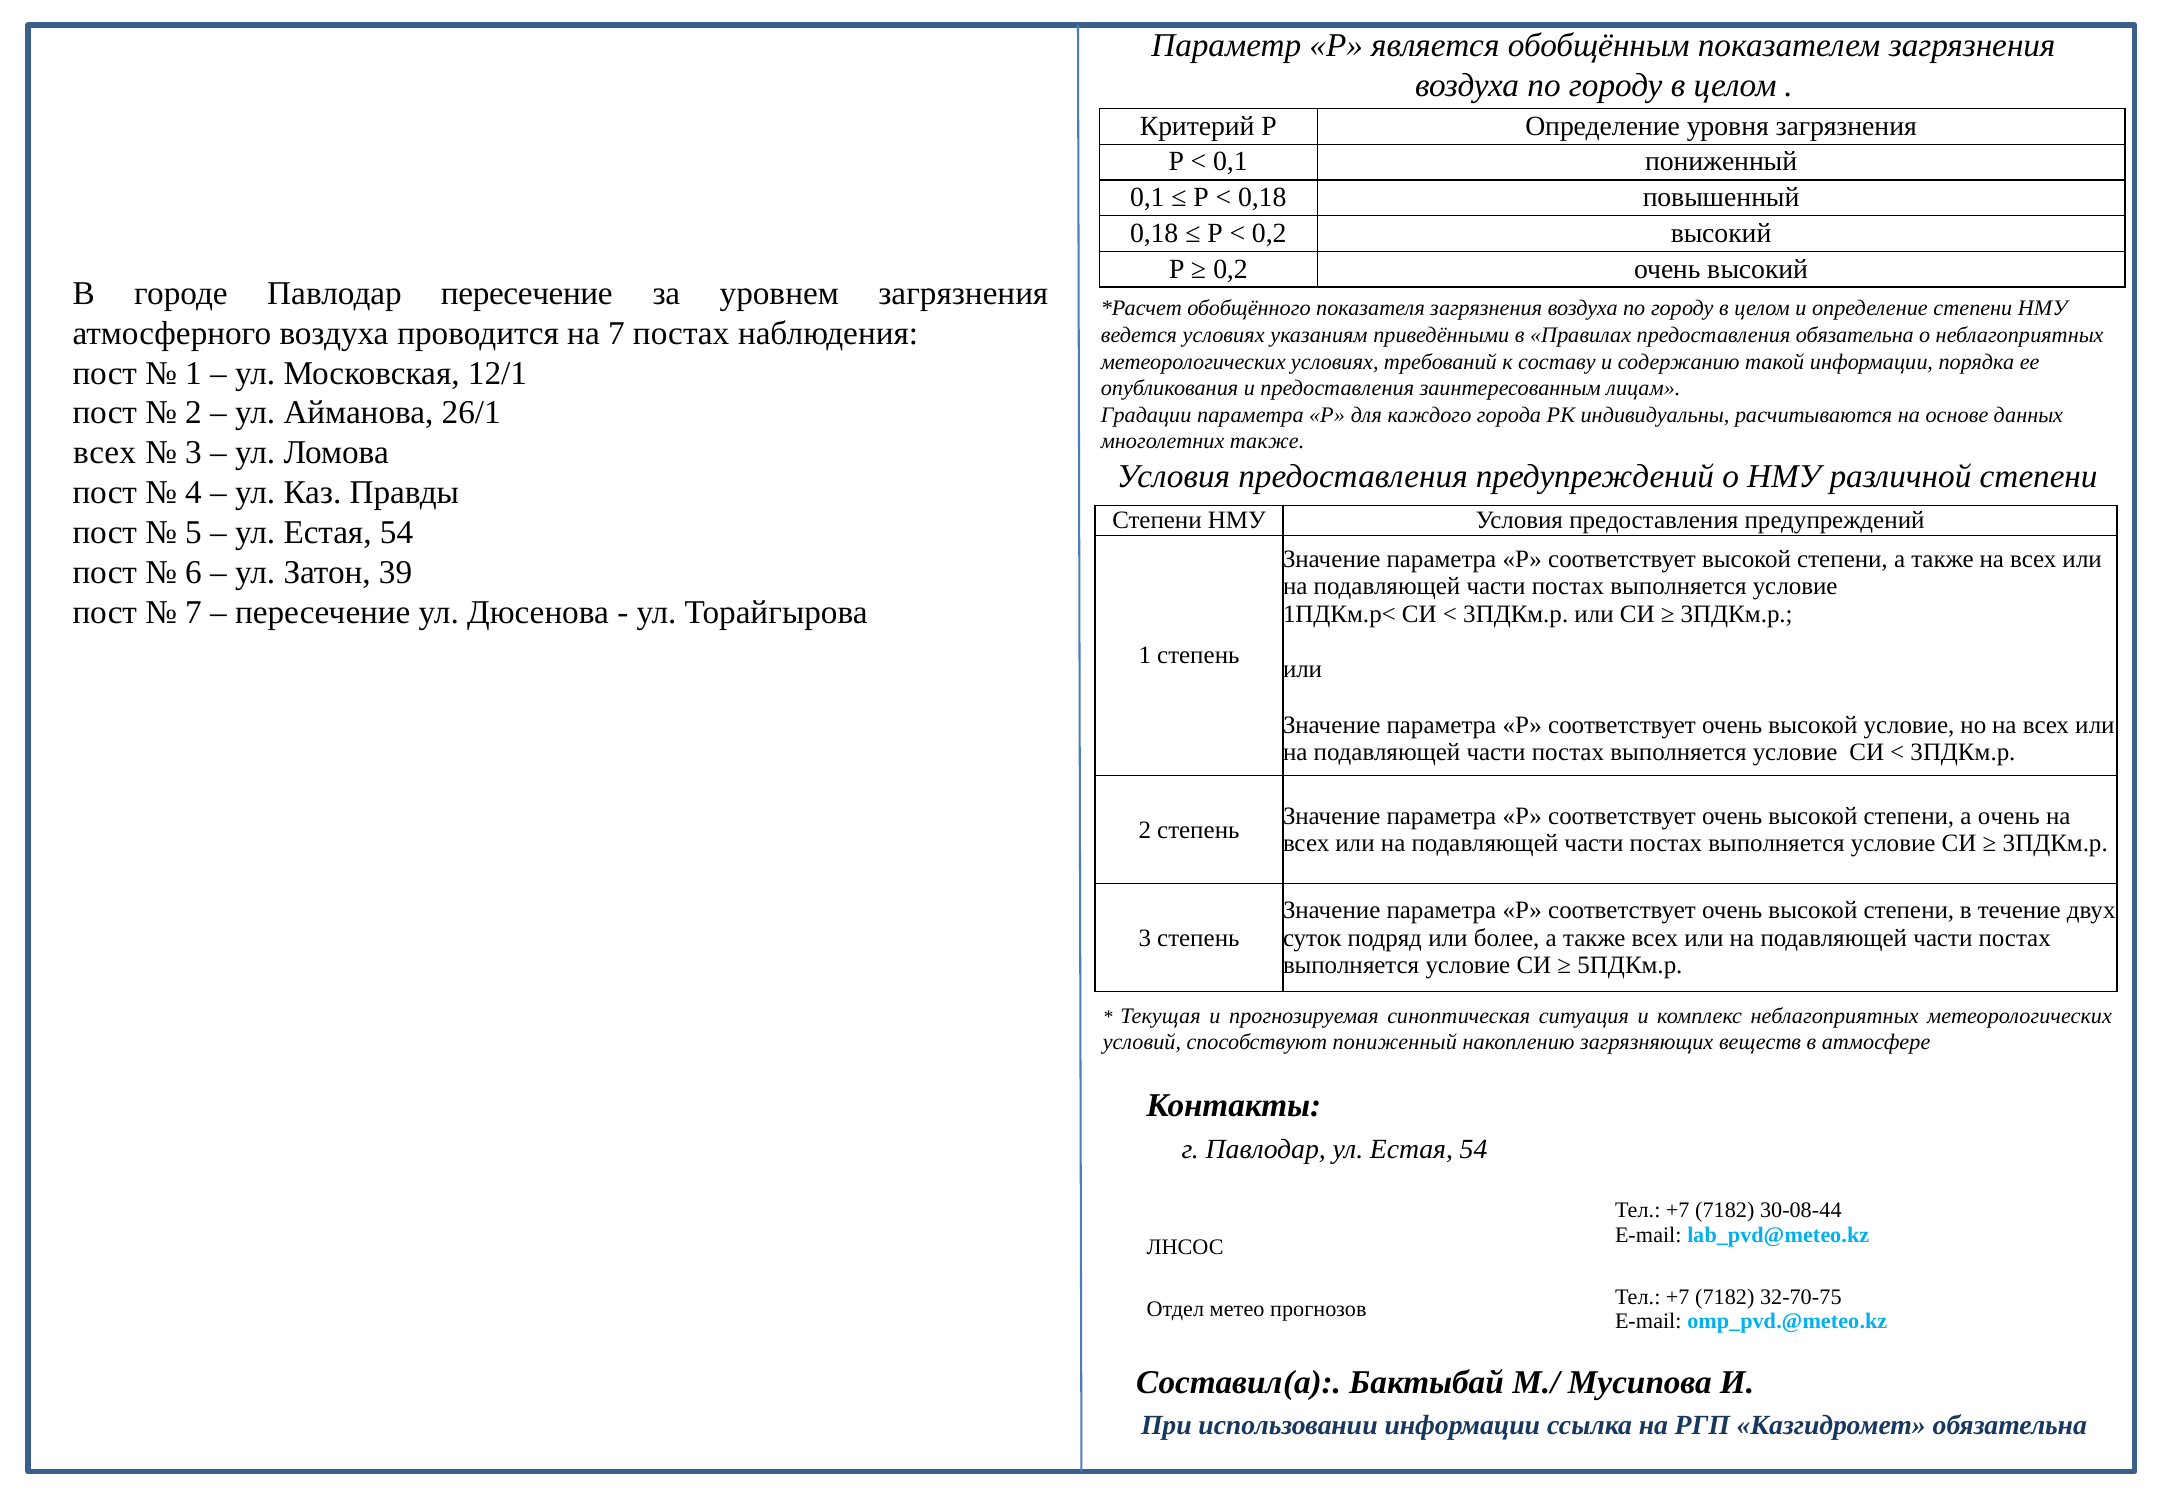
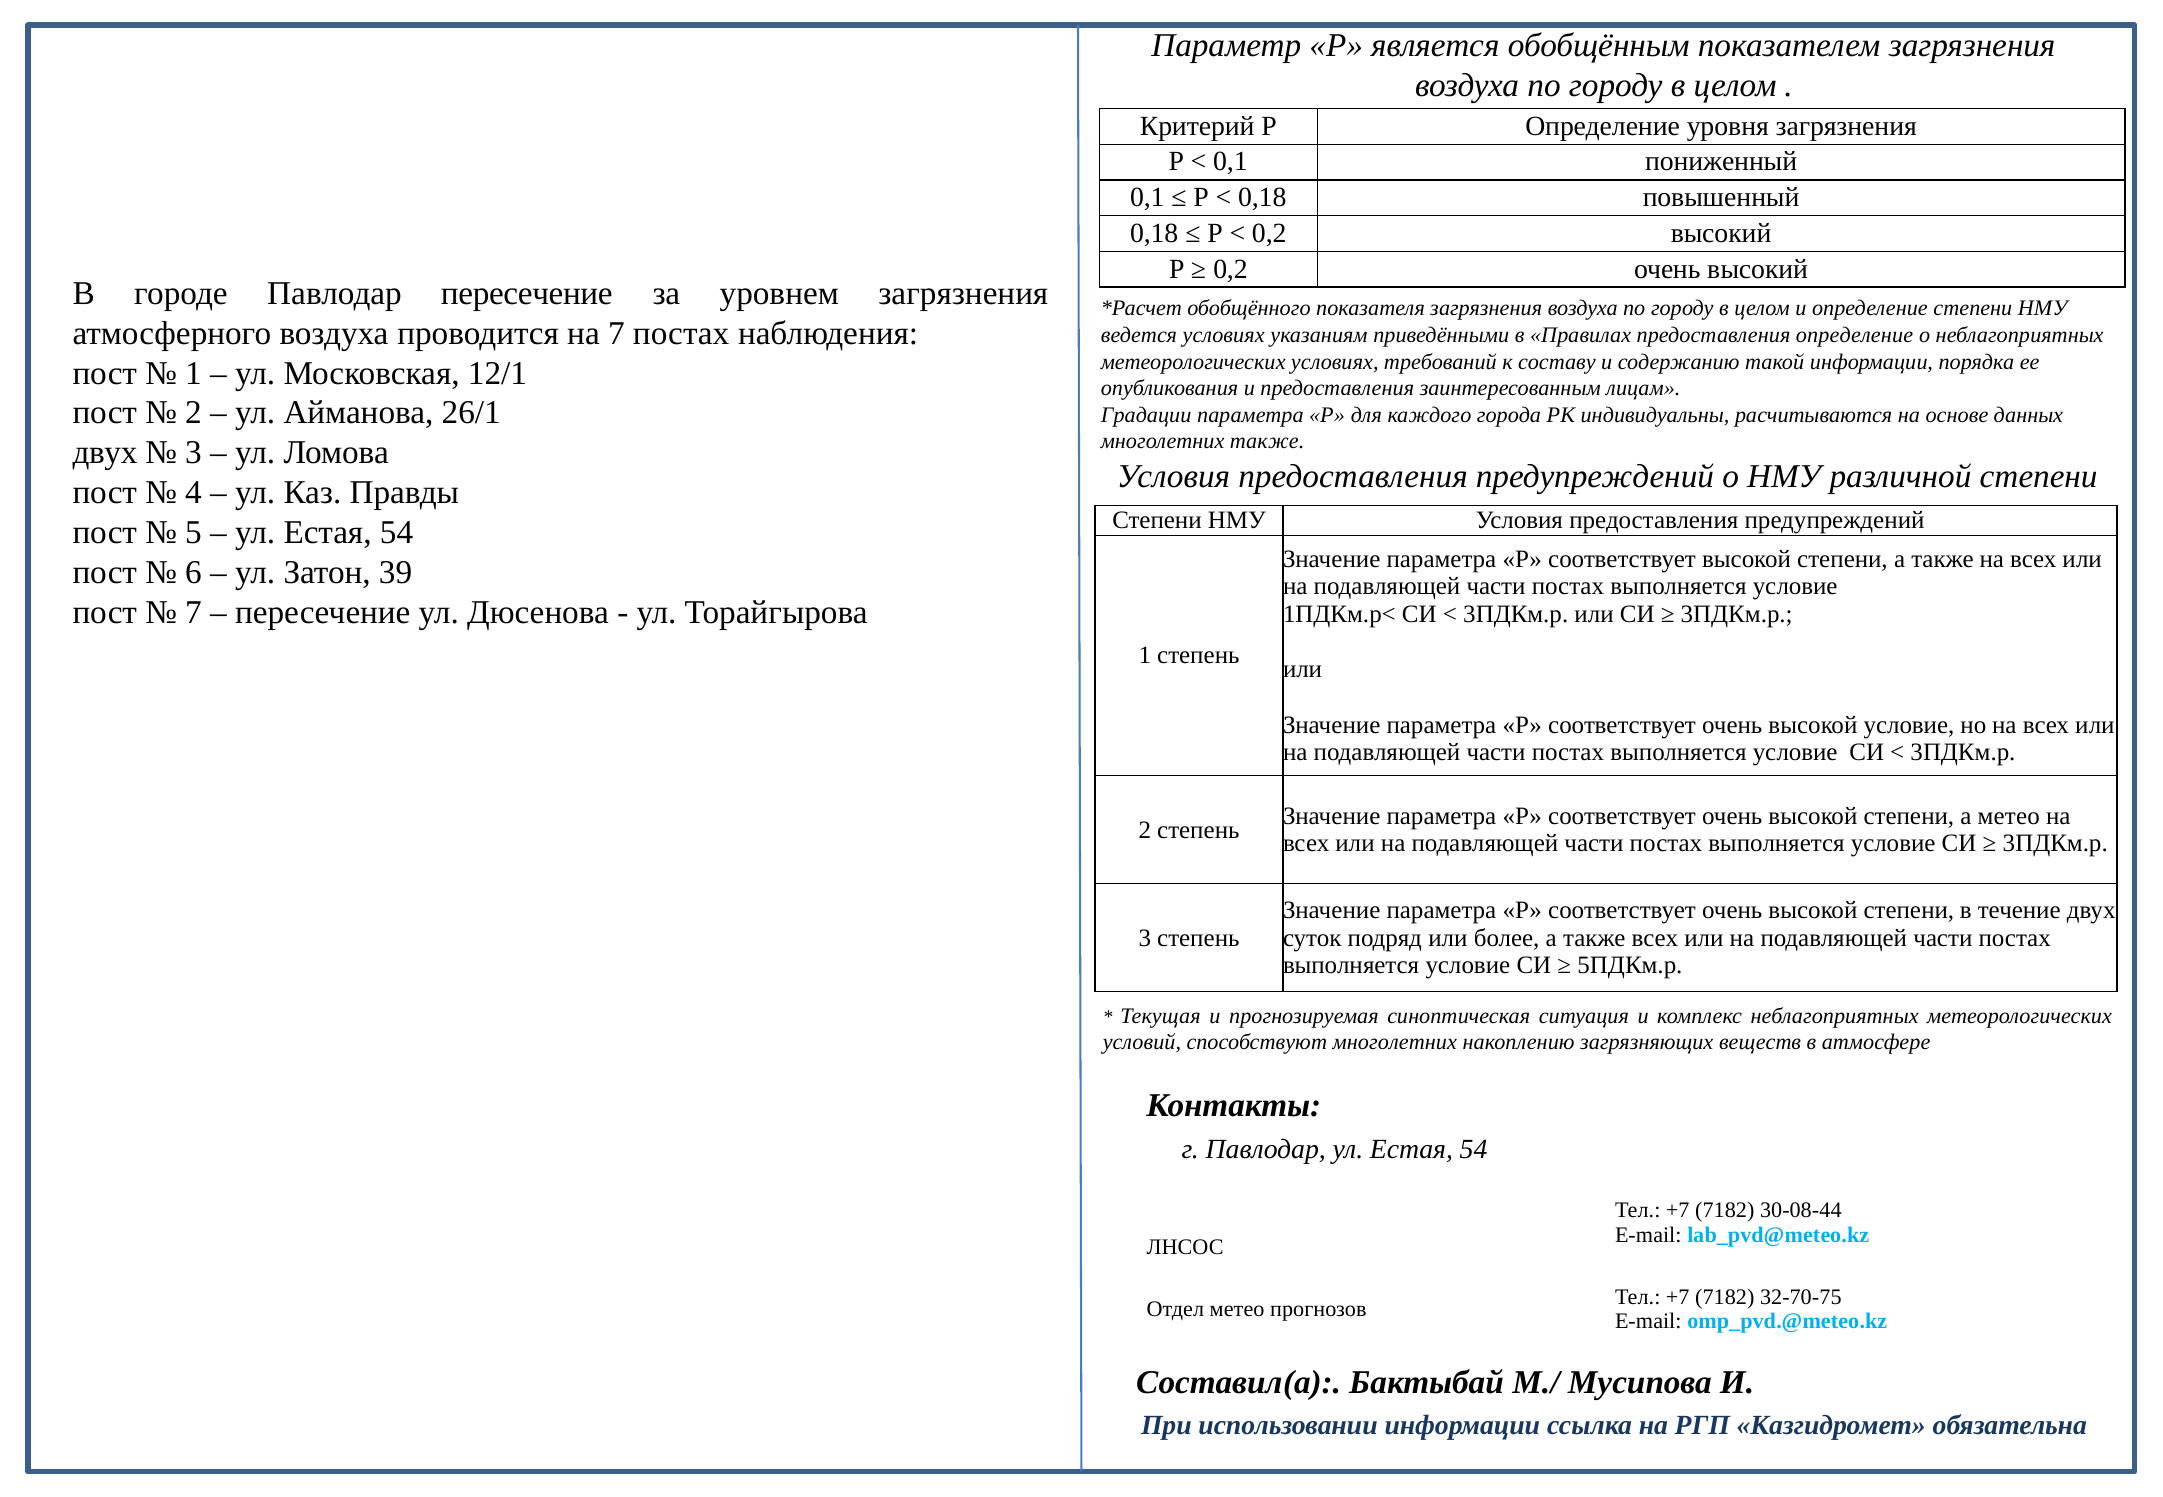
предоставления обязательна: обязательна -> определение (1855, 335)
всех: всех -> двух (105, 453)
а очень: очень -> метео (2009, 816)
способствуют пониженный: пониженный -> многолетних (1395, 1043)
